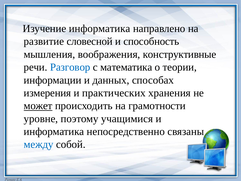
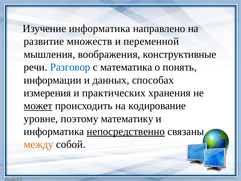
словесной: словесной -> множеств (90, 41)
способность: способность -> переменной (151, 41)
теории: теории -> понять (180, 67)
грамотности: грамотности -> кодирование (157, 106)
учащимися: учащимися -> математику (127, 119)
непосредственно underline: none -> present (126, 131)
между colour: blue -> orange (39, 144)
